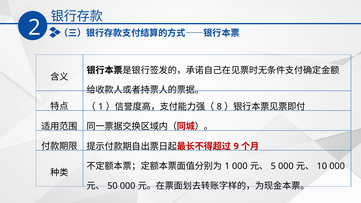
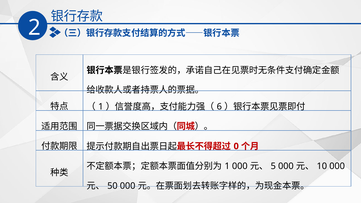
8: 8 -> 6 (219, 107)
9: 9 -> 0 (236, 146)
